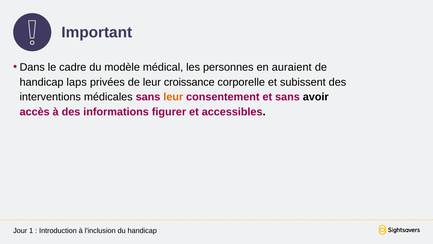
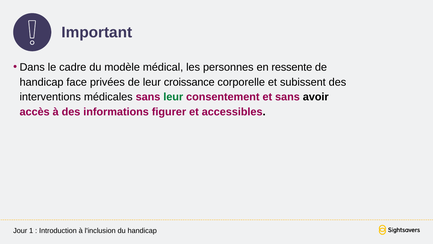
auraient: auraient -> ressente (292, 67)
laps: laps -> face (77, 82)
leur colour: orange -> green (173, 97)
